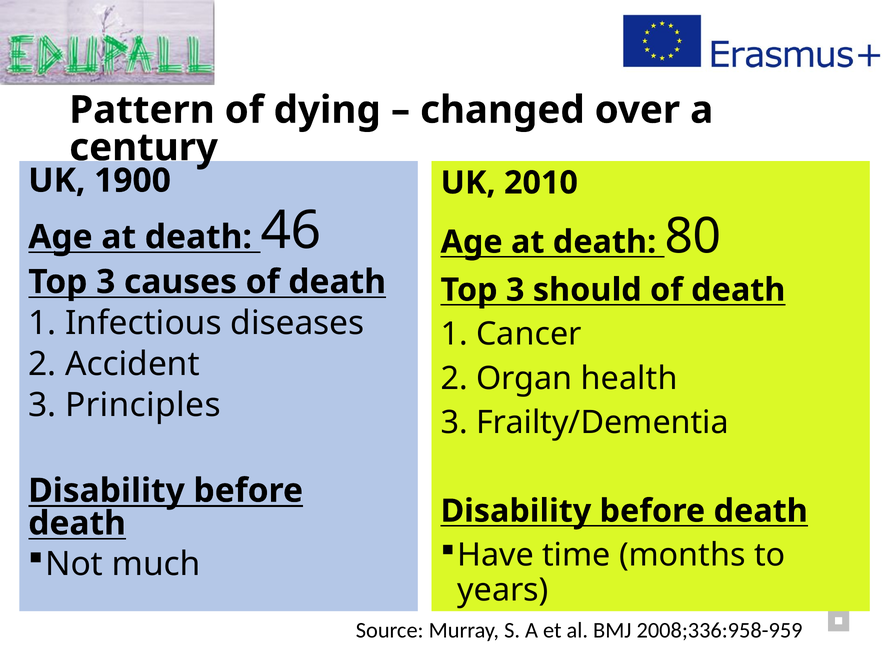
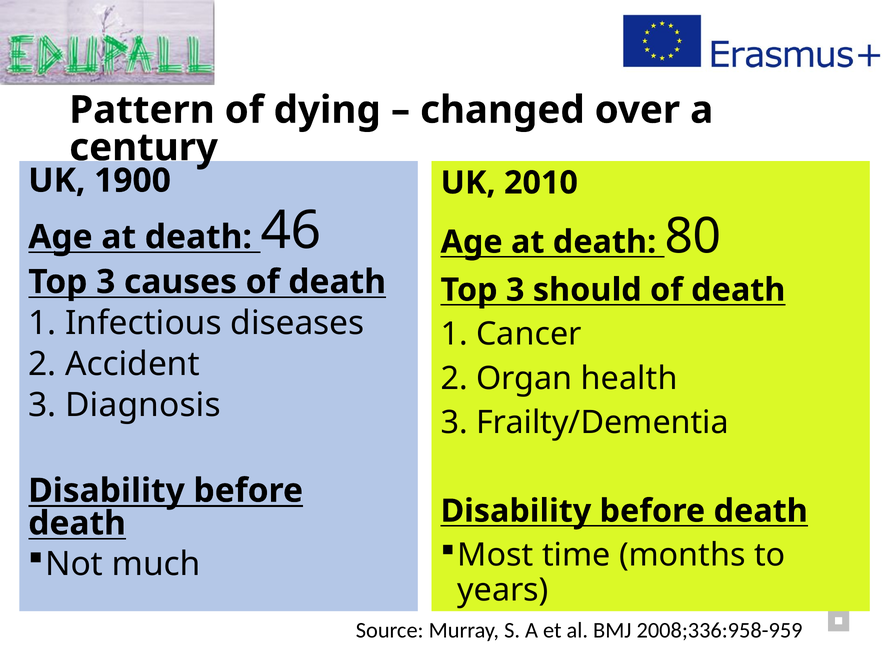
Principles: Principles -> Diagnosis (143, 405)
Have: Have -> Most (495, 555)
